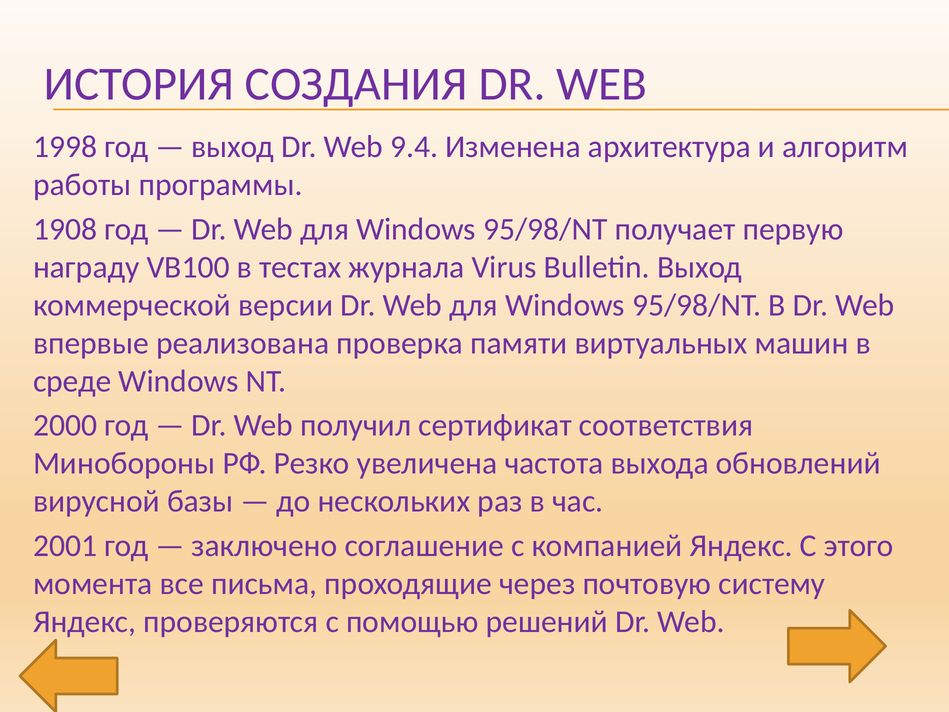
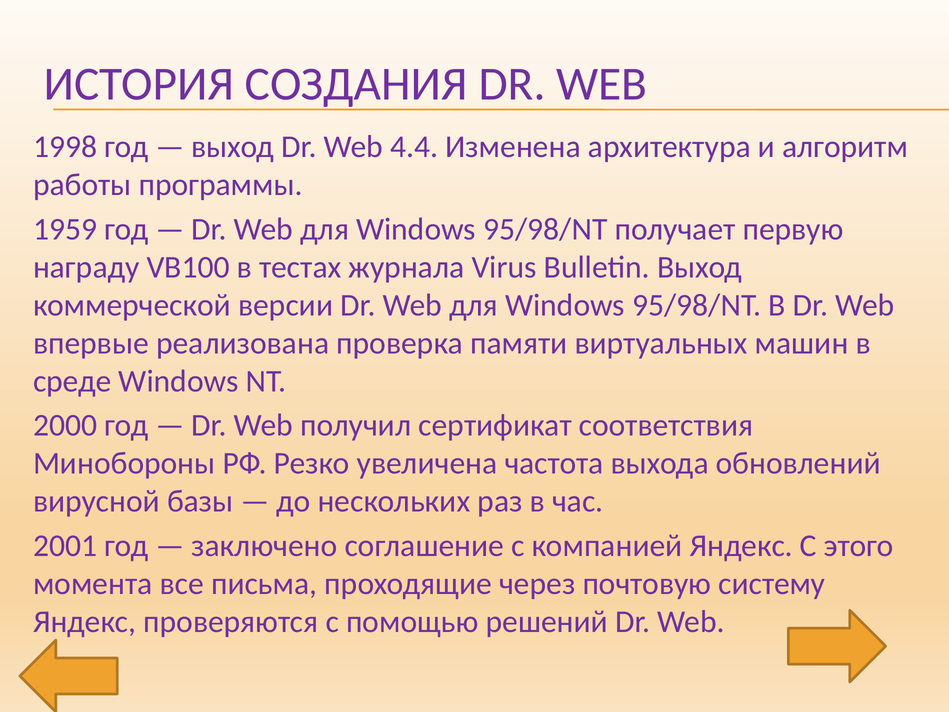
9.4: 9.4 -> 4.4 (414, 147)
1908: 1908 -> 1959 (65, 229)
